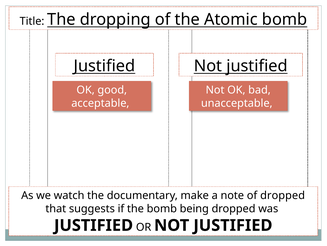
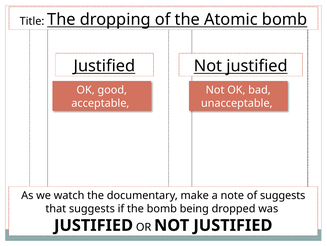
of dropped: dropped -> suggests (283, 195)
